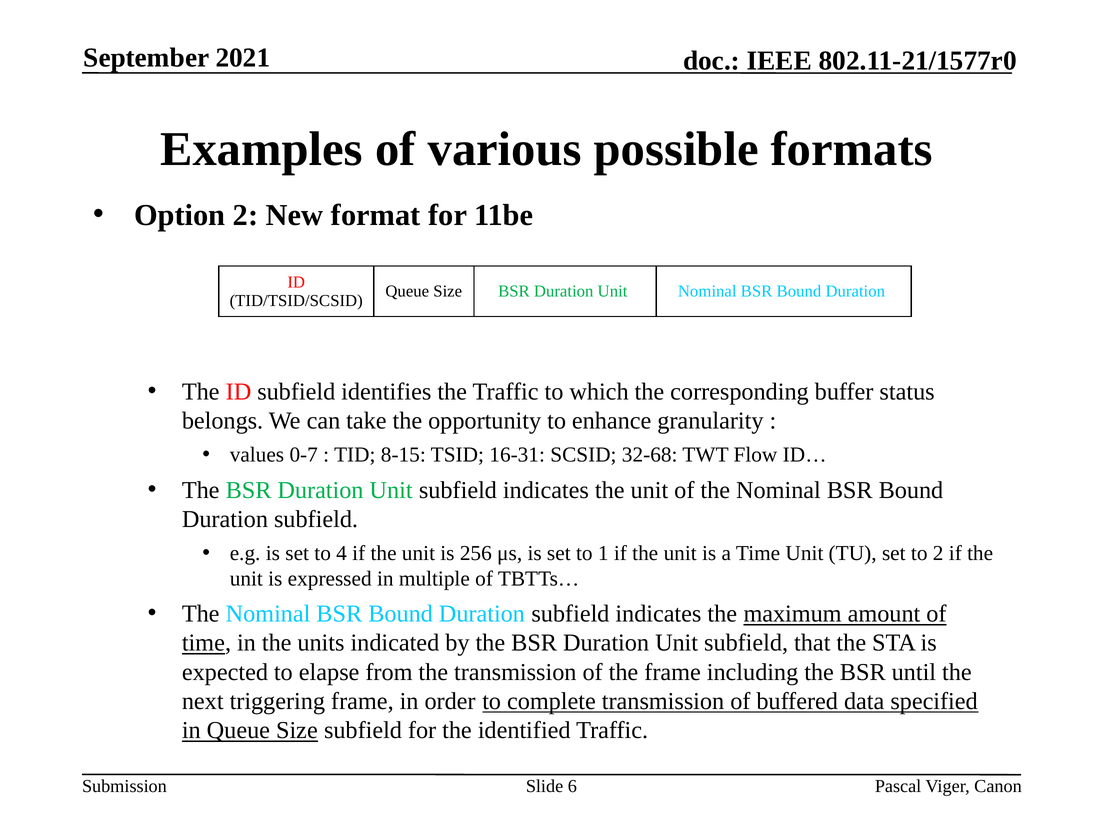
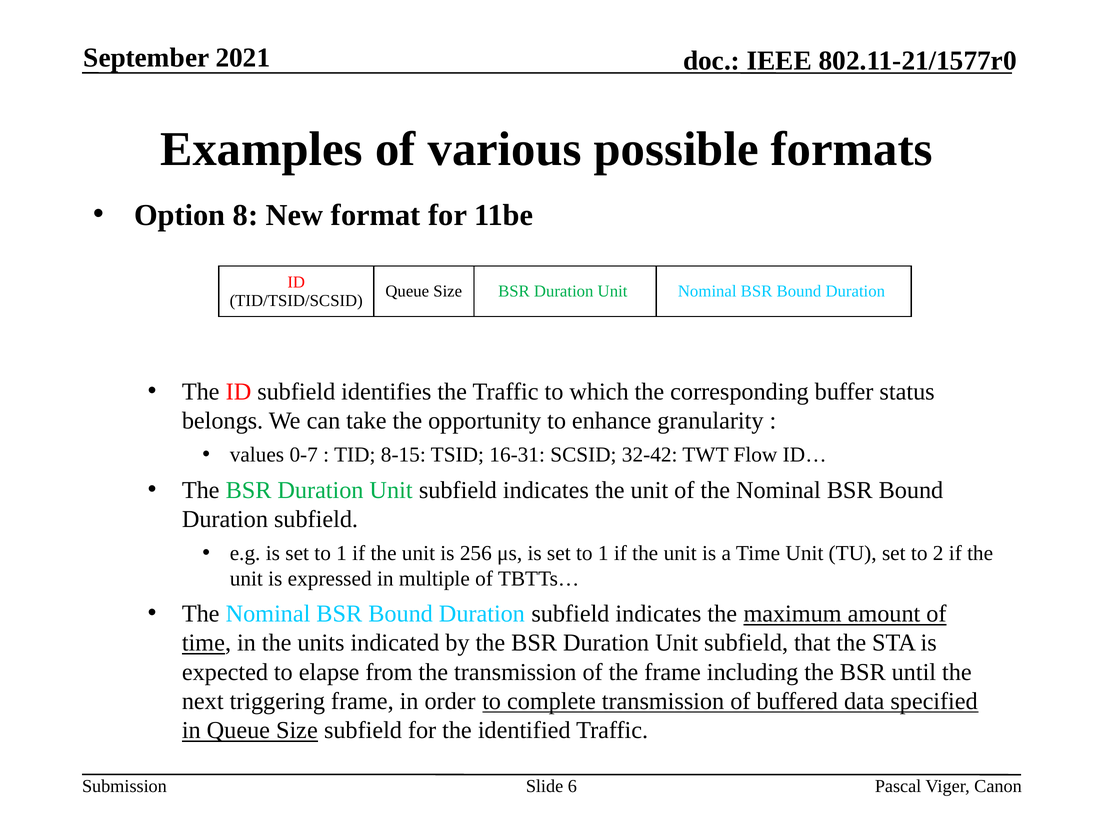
Option 2: 2 -> 8 (246, 215)
32-68: 32-68 -> 32-42 (650, 455)
4: 4 -> 1 (341, 554)
